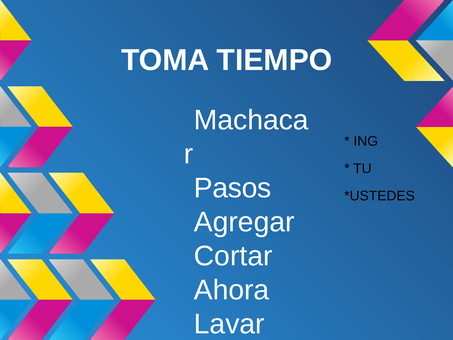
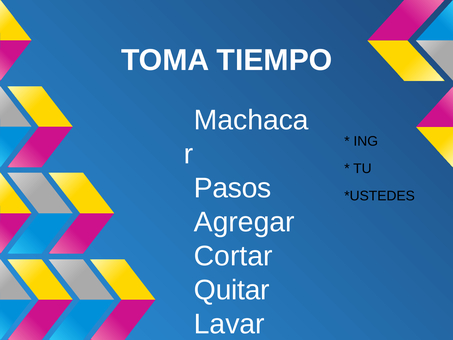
Ahora: Ahora -> Quitar (232, 290)
